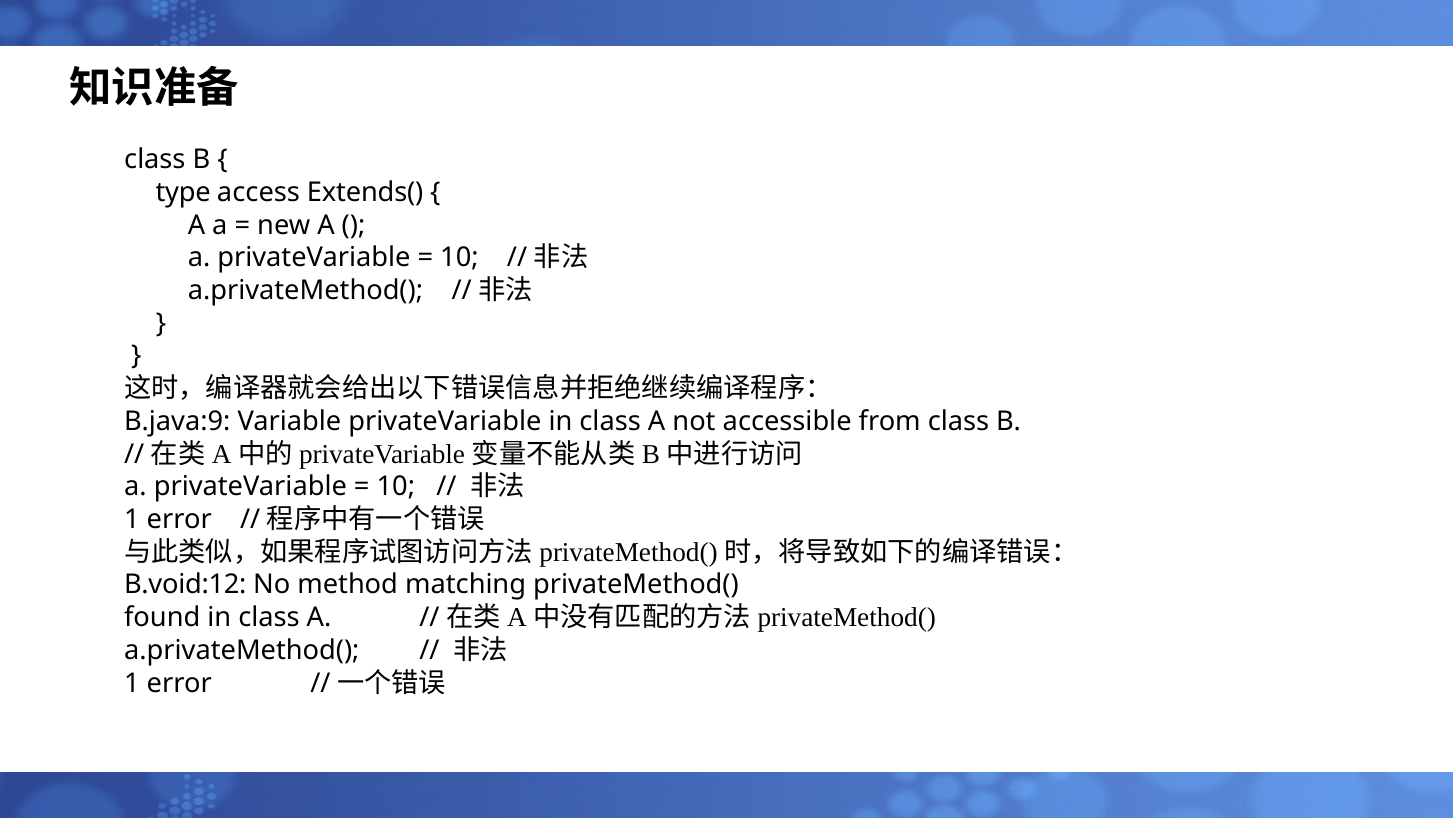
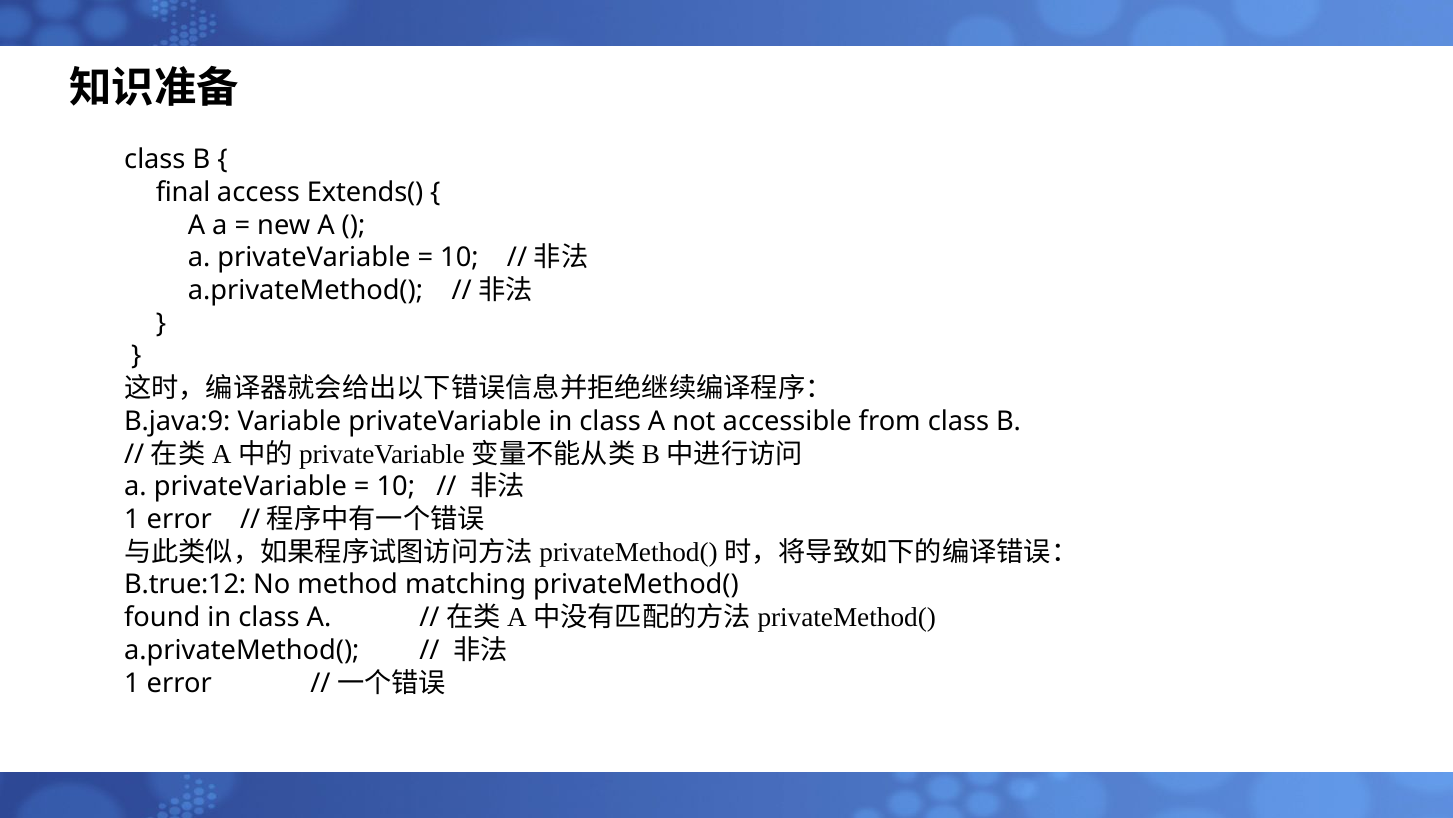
type: type -> final (183, 192)
B.void:12: B.void:12 -> B.true:12 (185, 584)
